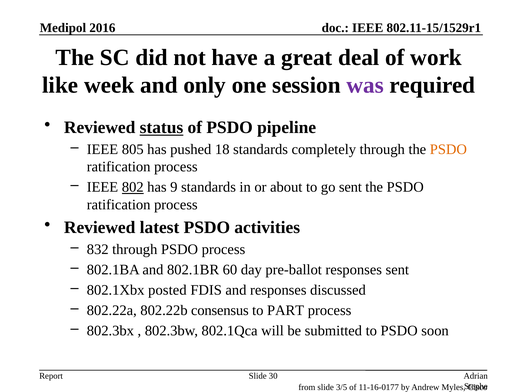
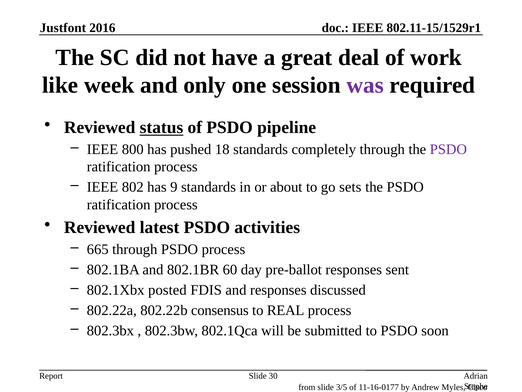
Medipol: Medipol -> Justfont (63, 28)
805: 805 -> 800 (133, 149)
PSDO colour: orange -> purple (448, 149)
802 underline: present -> none (133, 187)
go sent: sent -> sets (350, 187)
832: 832 -> 665 (98, 249)
PART: PART -> REAL (286, 310)
